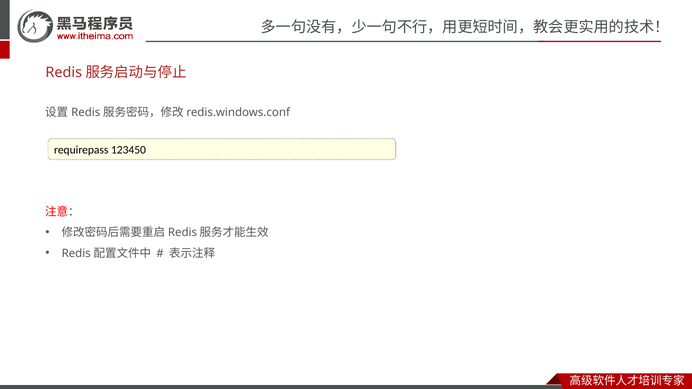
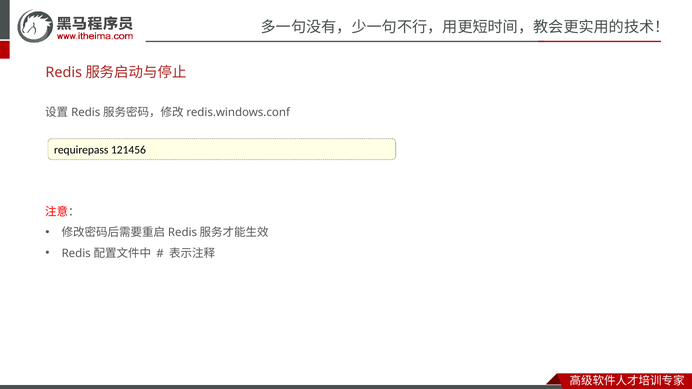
123450: 123450 -> 121456 (128, 150)
